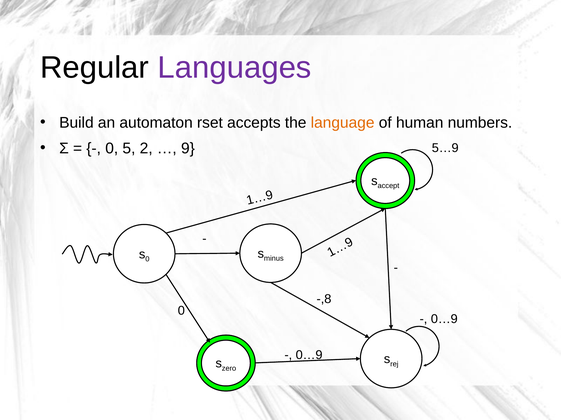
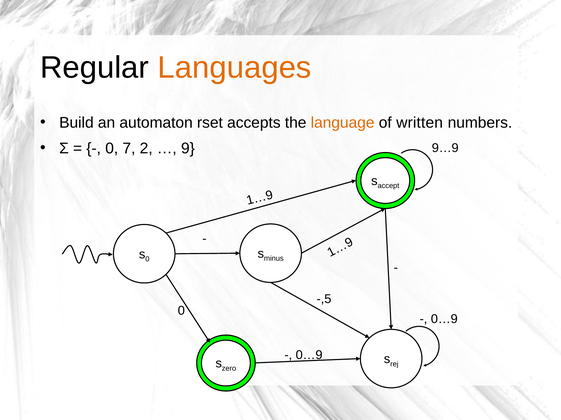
Languages colour: purple -> orange (235, 68)
human: human -> written (420, 123)
5: 5 -> 7 (129, 149)
5…9: 5…9 -> 9…9 (445, 148)
-,8: -,8 -> -,5 (324, 300)
